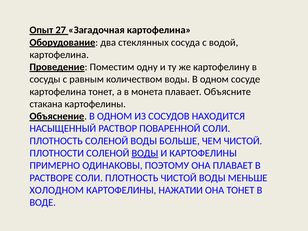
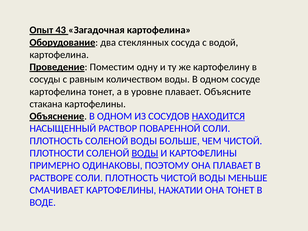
27: 27 -> 43 (61, 30)
монета: монета -> уровне (147, 92)
НАХОДИТСЯ underline: none -> present (218, 116)
ХОЛОДНОМ: ХОЛОДНОМ -> СМАЧИВАЕТ (57, 190)
